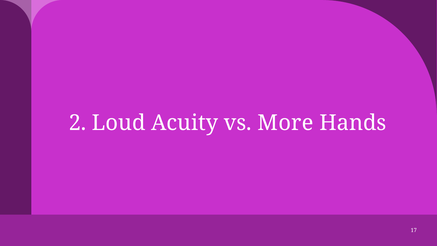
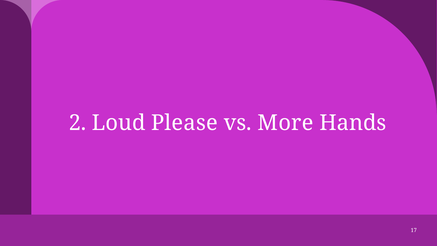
Acuity: Acuity -> Please (185, 123)
